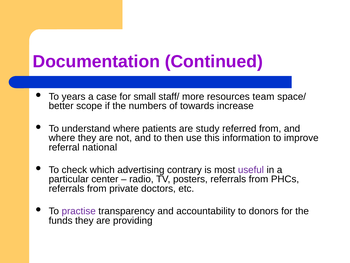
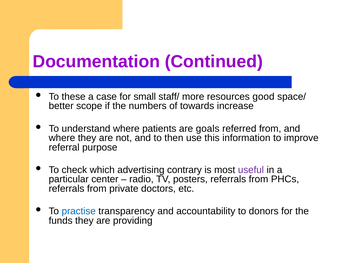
years: years -> these (74, 96)
team: team -> good (263, 96)
study: study -> goals (208, 128)
national: national -> purpose (100, 147)
practise colour: purple -> blue (79, 211)
